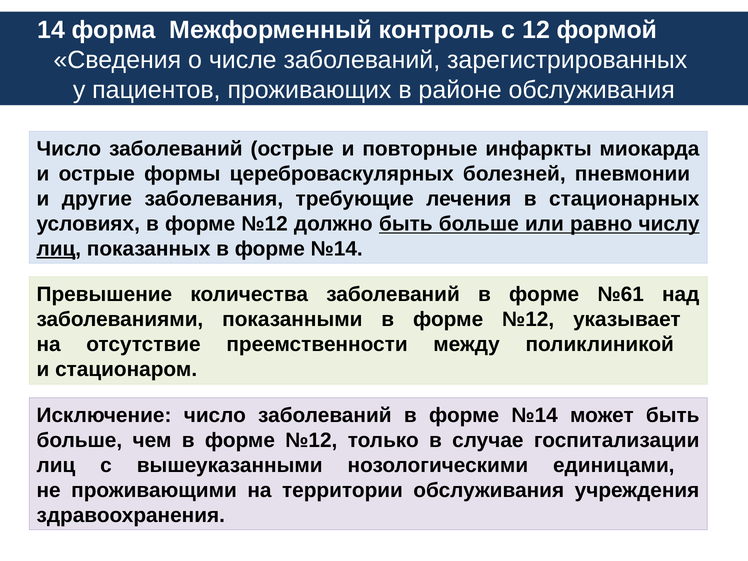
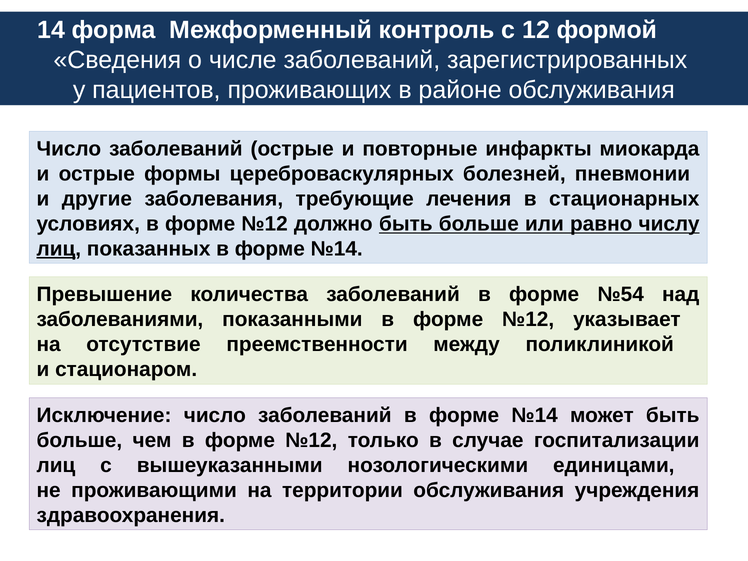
№61: №61 -> №54 (621, 295)
